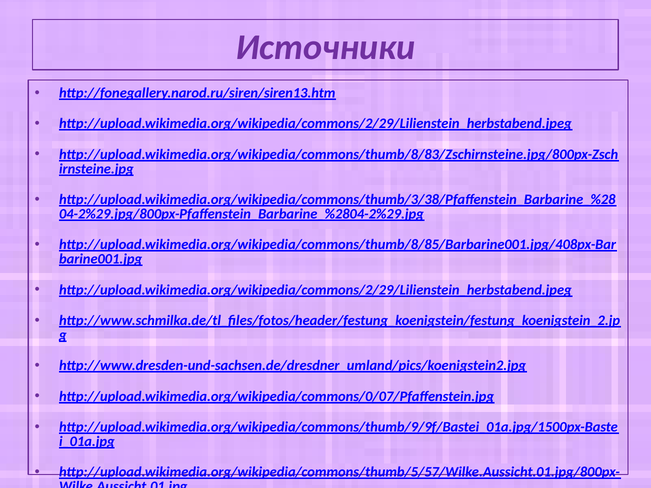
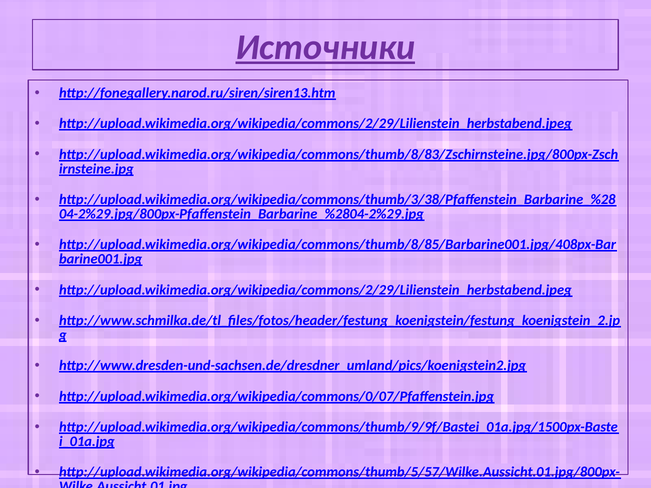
Источники underline: none -> present (325, 47)
